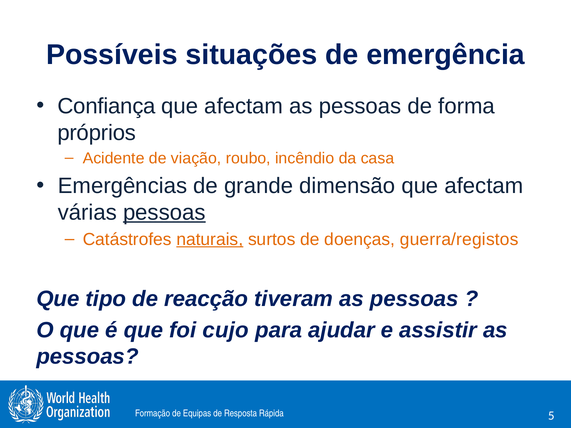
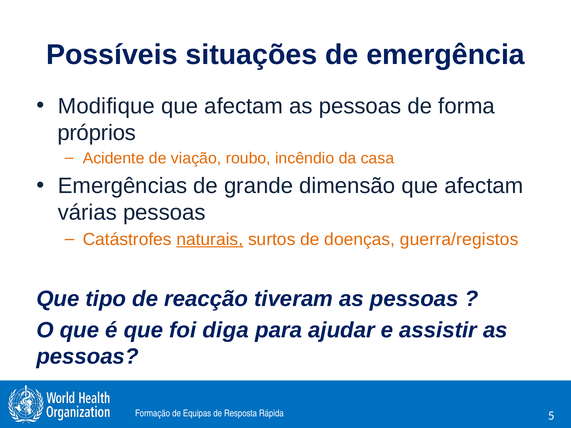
Confiança: Confiança -> Modifique (106, 106)
pessoas underline: present -> none (164, 213)
cujo: cujo -> diga (226, 330)
